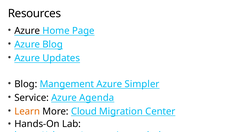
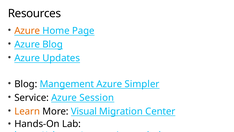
Azure colour: black -> orange (27, 31)
Agenda: Agenda -> Session (97, 97)
Cloud: Cloud -> Visual (84, 111)
